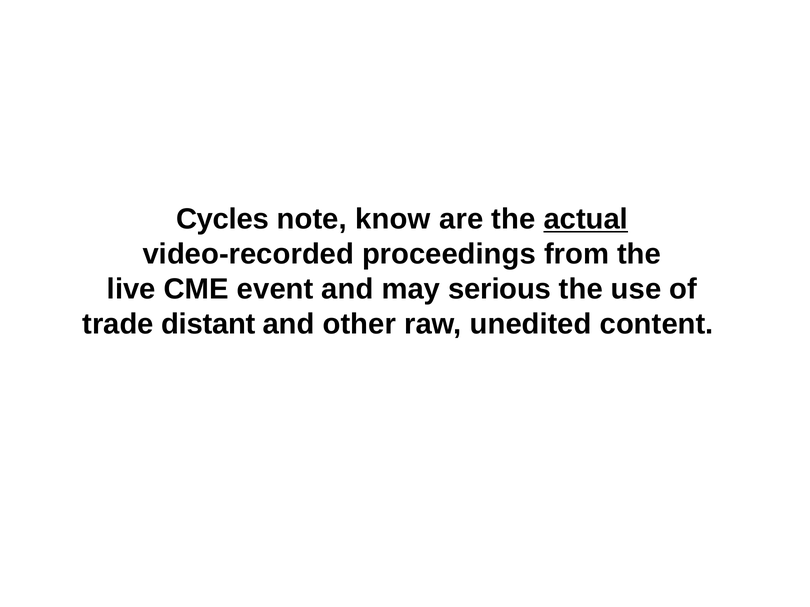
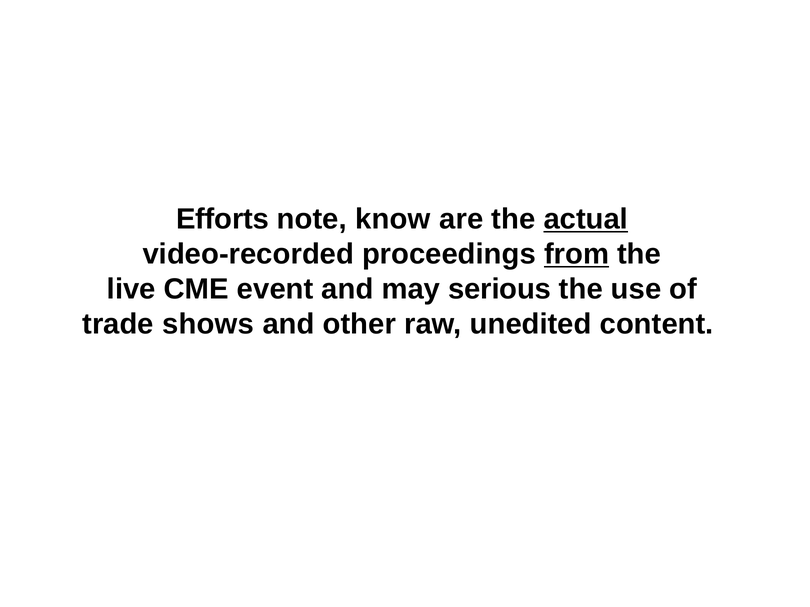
Cycles: Cycles -> Efforts (223, 219)
from underline: none -> present (577, 254)
distant: distant -> shows (208, 325)
